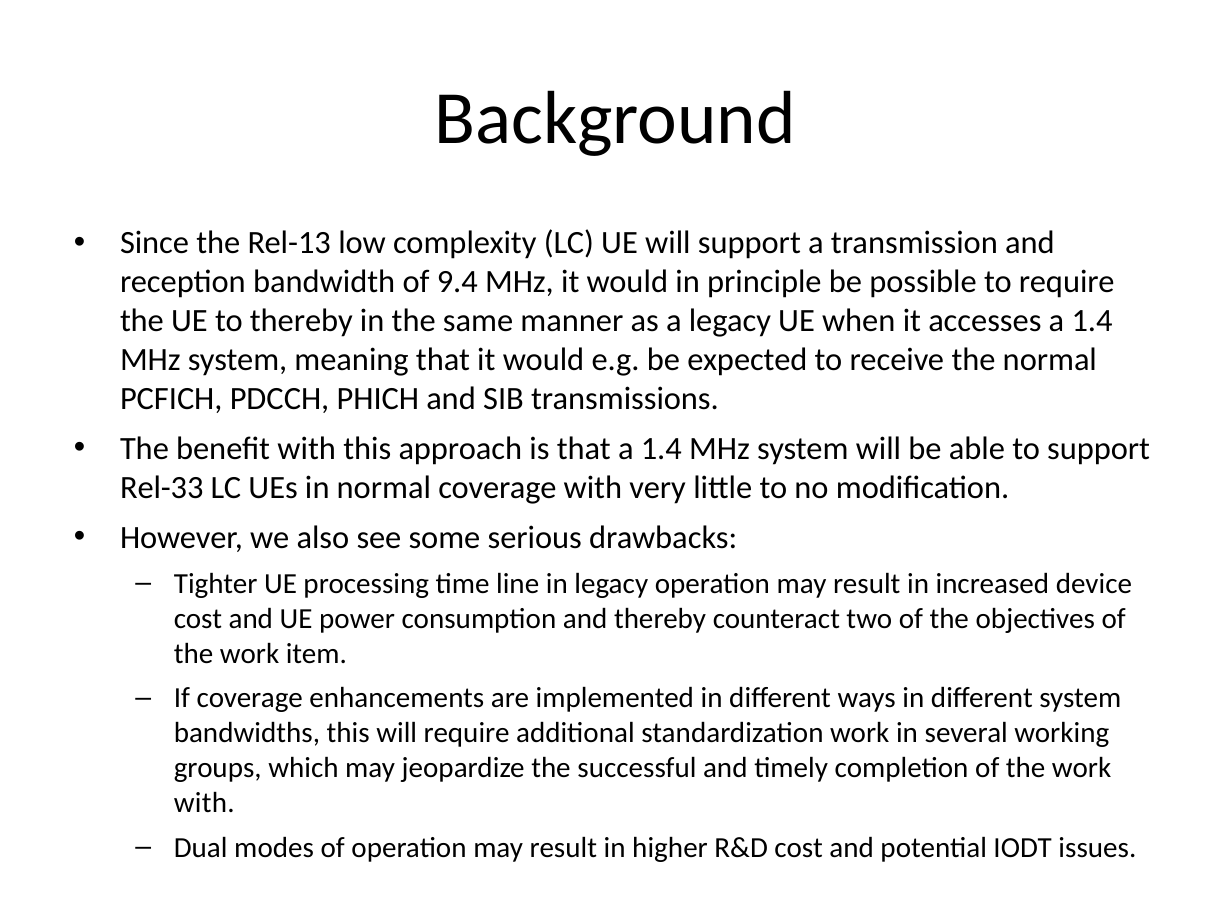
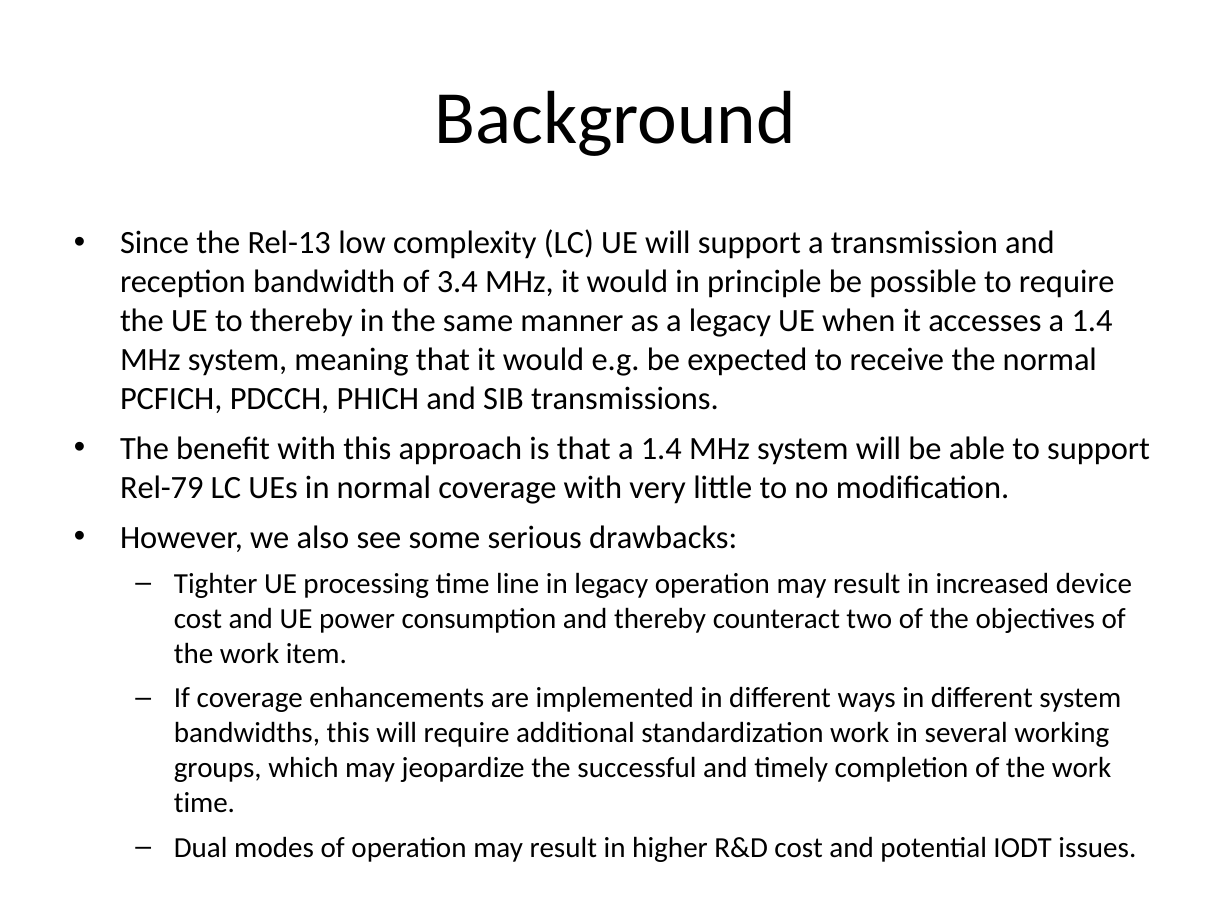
9.4: 9.4 -> 3.4 (457, 282)
Rel-33: Rel-33 -> Rel-79 (162, 488)
with: with -> time (204, 803)
